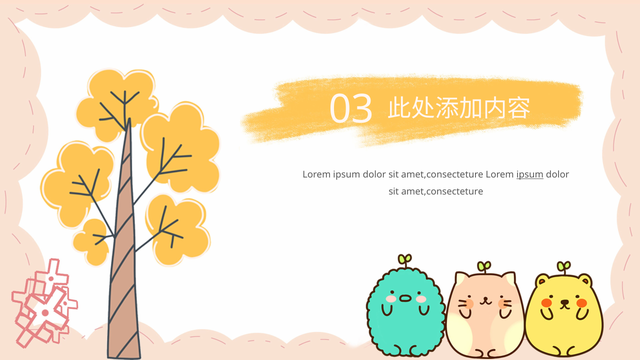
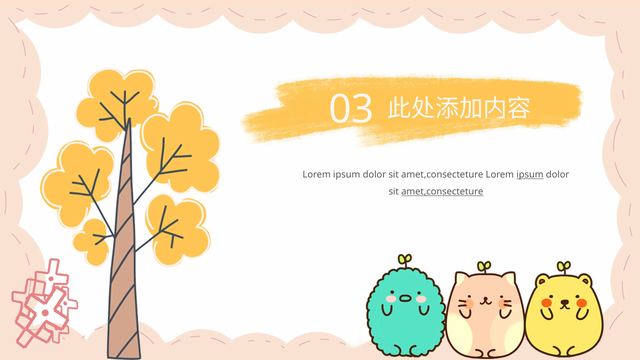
amet,consecteture underline: none -> present (442, 192)
